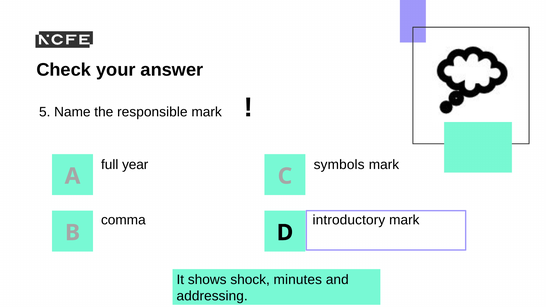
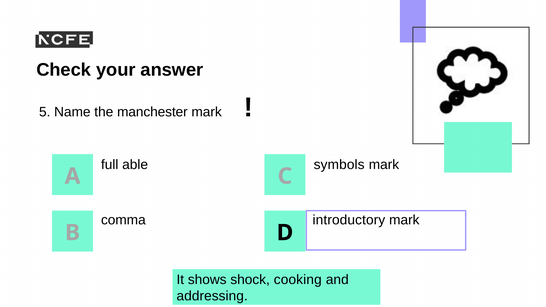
responsible: responsible -> manchester (152, 112)
year: year -> able (135, 165)
minutes: minutes -> cooking (298, 280)
